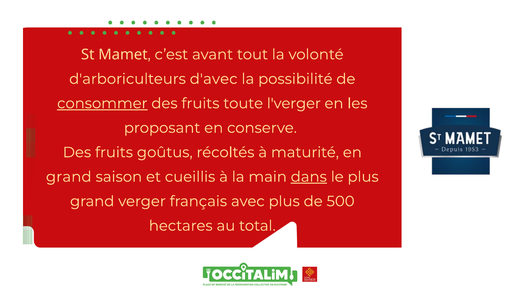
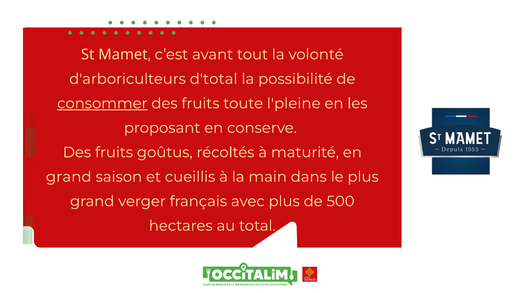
d'avec: d'avec -> d'total (214, 79)
l'verger: l'verger -> l'pleine (294, 103)
dans underline: present -> none (309, 177)
